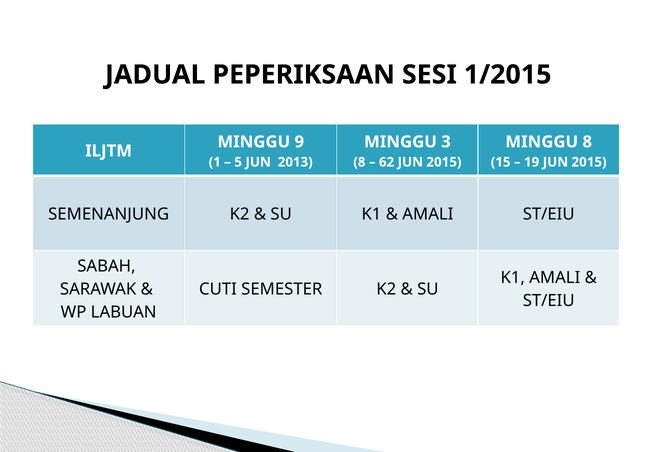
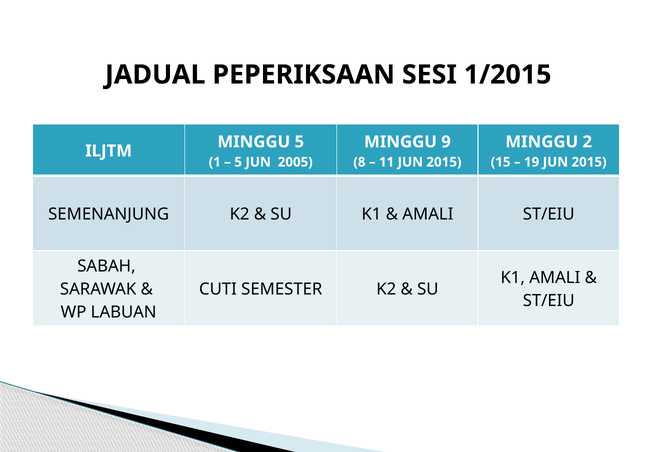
MINGGU 9: 9 -> 5 (299, 142)
3: 3 -> 9 (446, 142)
MINGGU 8: 8 -> 2 (587, 142)
2013: 2013 -> 2005 (295, 162)
62: 62 -> 11 (387, 162)
